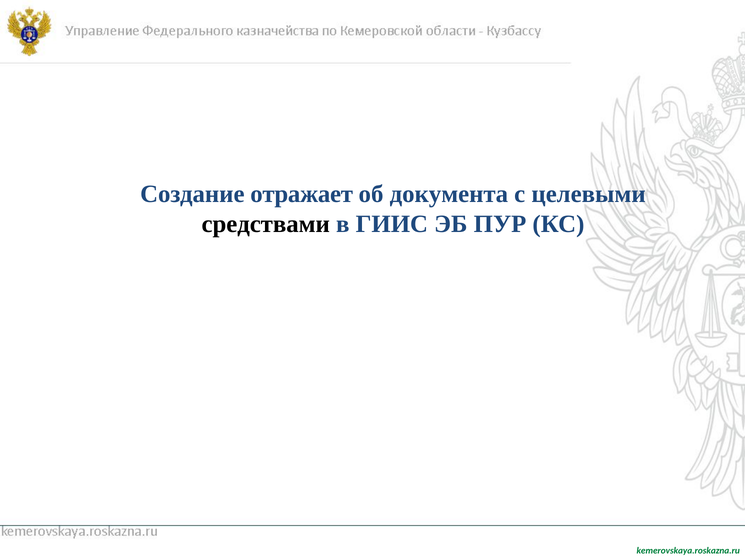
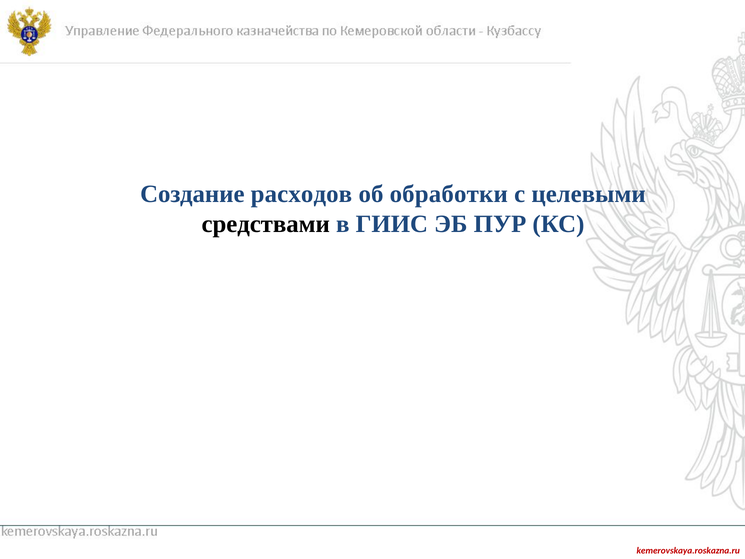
отражает: отражает -> расходов (301, 194)
документа: документа -> обработки (449, 194)
kemerovskaya.roskazna.ru colour: green -> red (688, 550)
